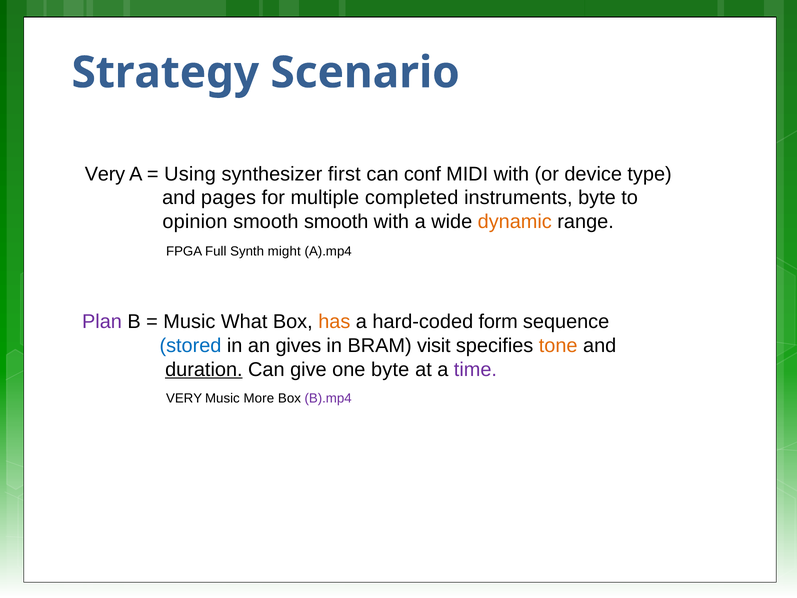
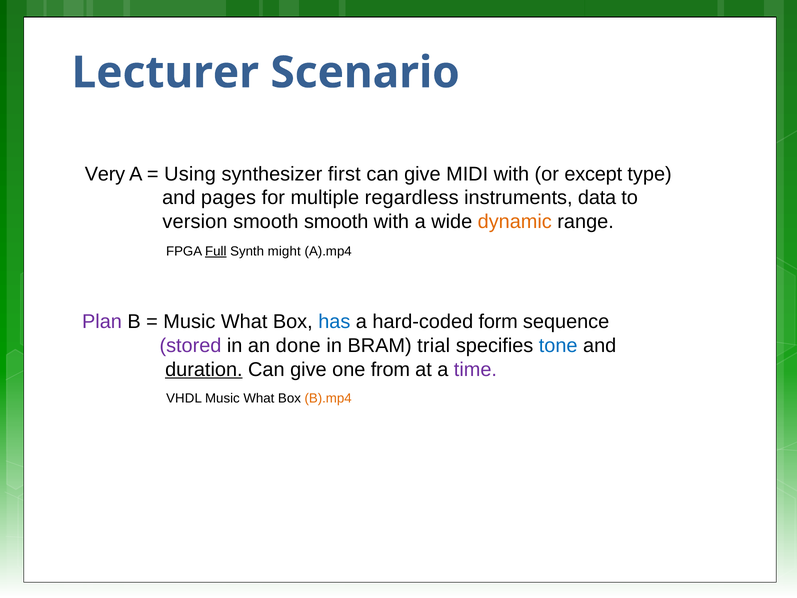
Strategy: Strategy -> Lecturer (165, 73)
conf: conf -> give (422, 174)
device: device -> except (593, 174)
completed: completed -> regardless (412, 198)
instruments byte: byte -> data (597, 198)
opinion: opinion -> version (195, 222)
Full underline: none -> present (216, 251)
has colour: orange -> blue (334, 322)
stored colour: blue -> purple (190, 345)
gives: gives -> done (298, 345)
visit: visit -> trial (434, 345)
tone colour: orange -> blue (558, 345)
one byte: byte -> from (390, 369)
VERY: VERY -> VHDL (184, 398)
More: More -> What (259, 398)
B).mp4 colour: purple -> orange (328, 398)
